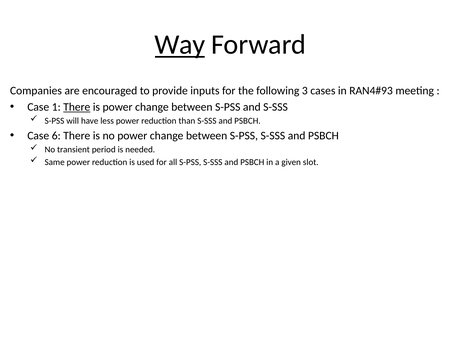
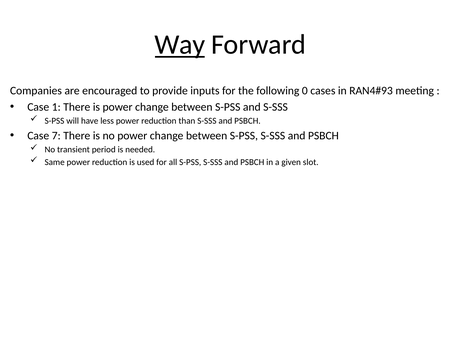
3: 3 -> 0 (305, 91)
There underline: present -> none (77, 107)
6: 6 -> 7 (56, 136)
